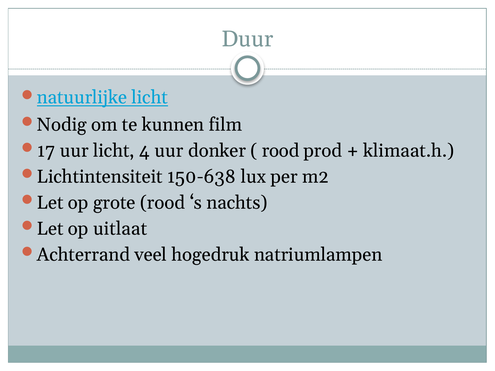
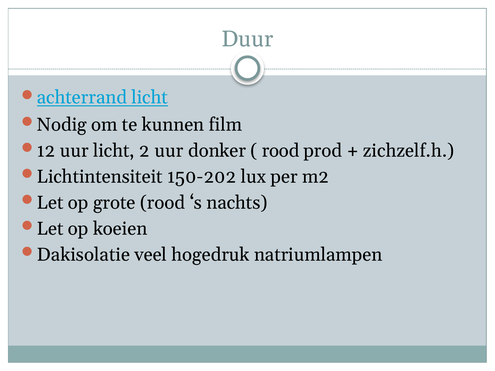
natuurlijke: natuurlijke -> achterrand (82, 98)
17: 17 -> 12 (46, 151)
4: 4 -> 2 (145, 151)
klimaat.h: klimaat.h -> zichzelf.h (409, 151)
150-638: 150-638 -> 150-202 (202, 177)
uitlaat: uitlaat -> koeien (120, 229)
Achterrand: Achterrand -> Dakisolatie (83, 255)
